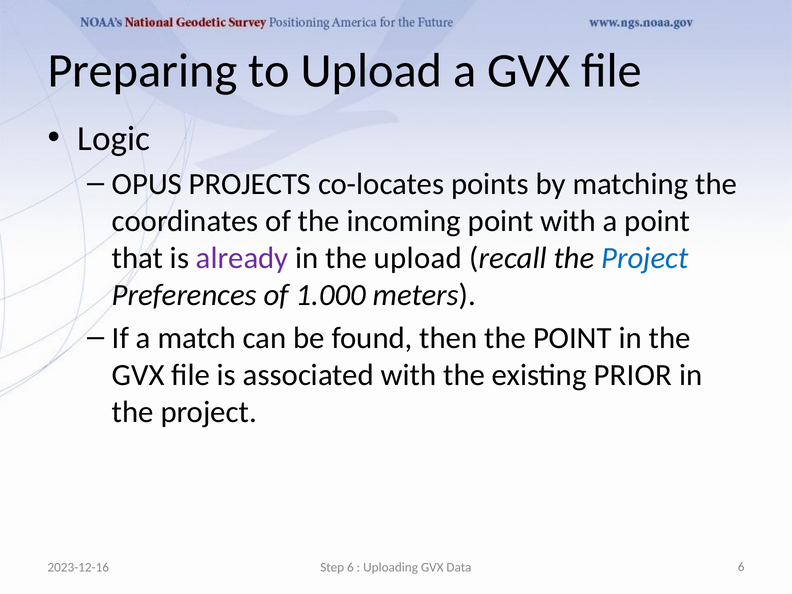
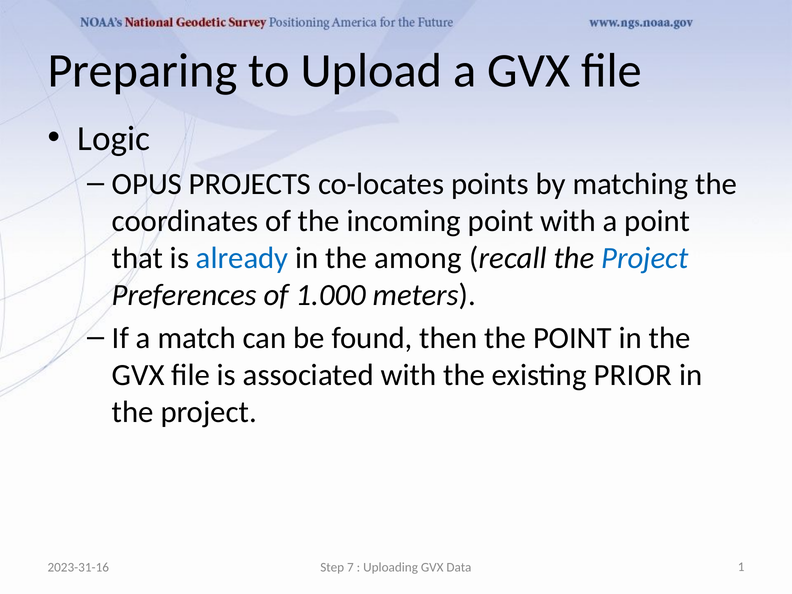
already colour: purple -> blue (242, 258)
the upload: upload -> among (418, 258)
2023-12-16: 2023-12-16 -> 2023-31-16 (78, 567)
Step 6: 6 -> 7 (350, 567)
Data 6: 6 -> 1 (741, 567)
